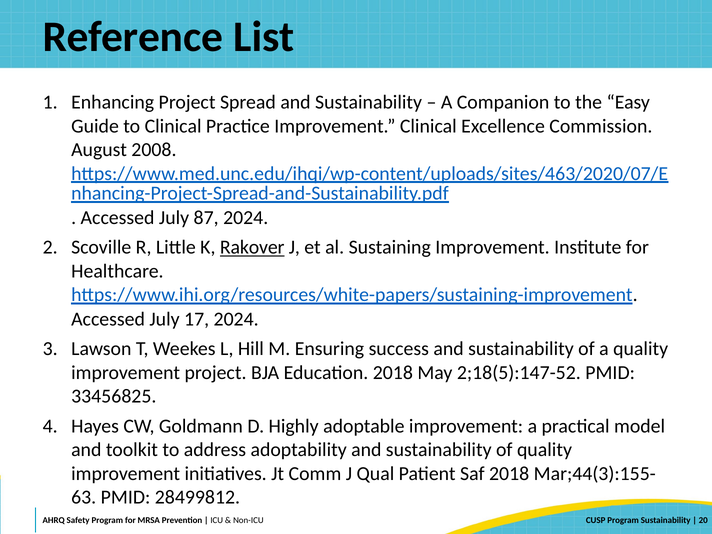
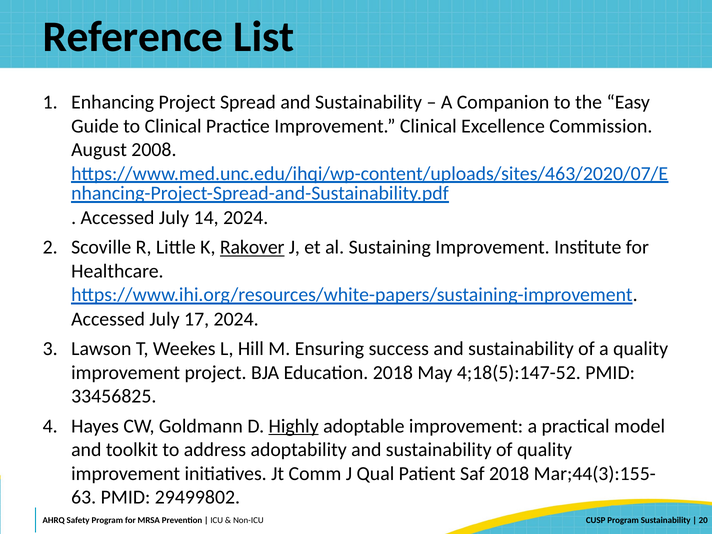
87: 87 -> 14 (206, 218)
2;18(5):147-52: 2;18(5):147-52 -> 4;18(5):147-52 (519, 373)
Highly underline: none -> present (294, 426)
28499812: 28499812 -> 29499802 (197, 497)
